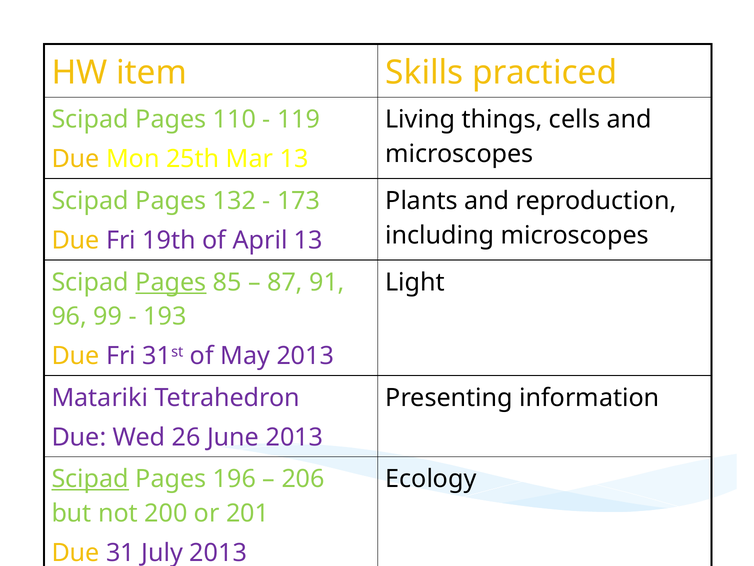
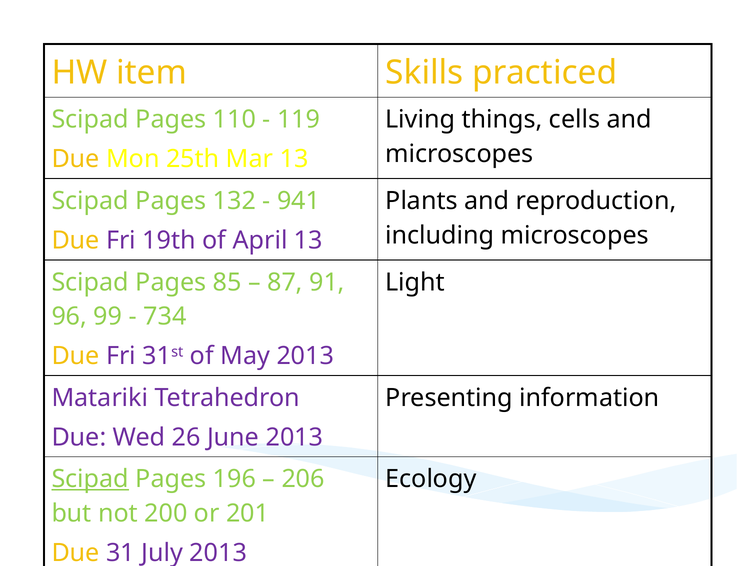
173: 173 -> 941 (299, 201)
Pages underline: present -> none (171, 282)
193: 193 -> 734 (165, 316)
